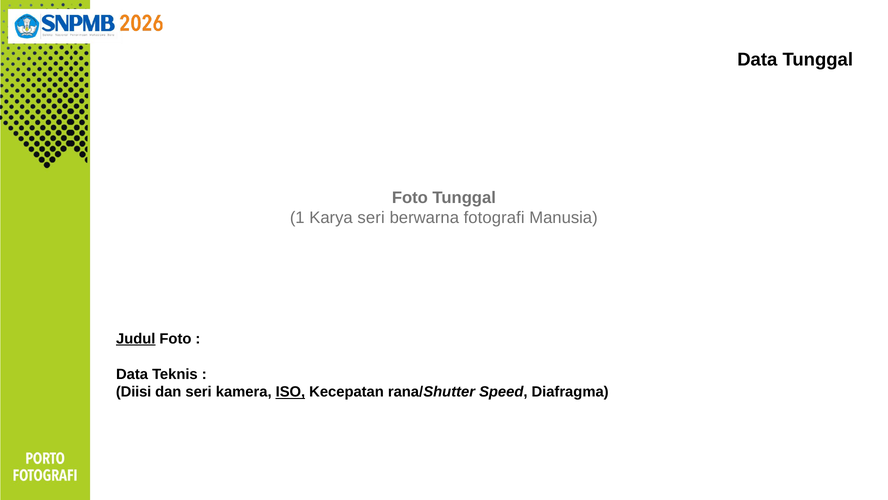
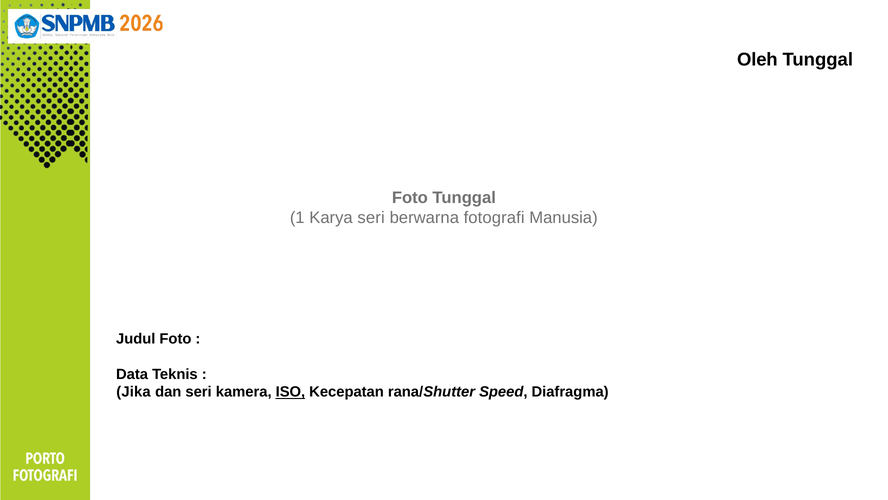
Data: Data -> Oleh (757, 60)
Judul underline: present -> none (136, 338)
Diisi: Diisi -> Jika (134, 392)
